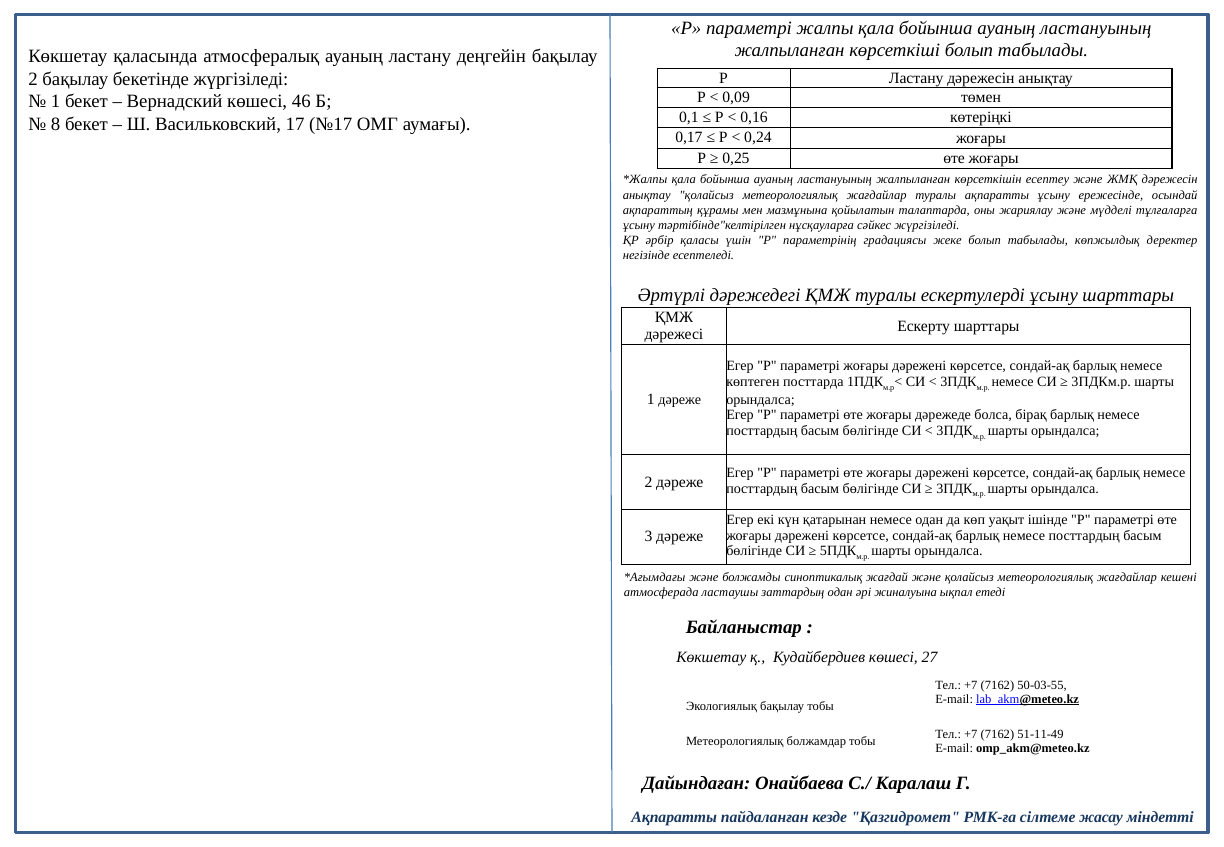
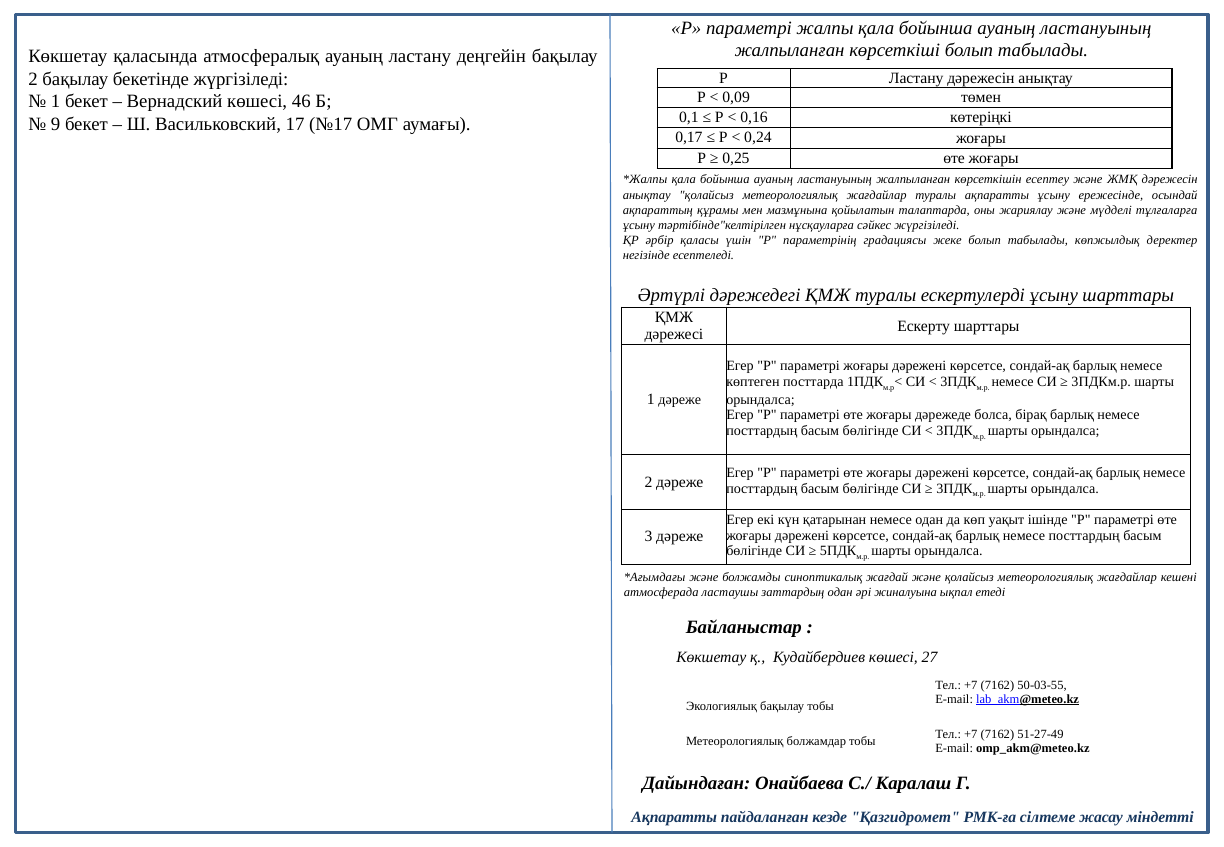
8: 8 -> 9 (56, 124)
51-11-49: 51-11-49 -> 51-27-49 (1041, 735)
